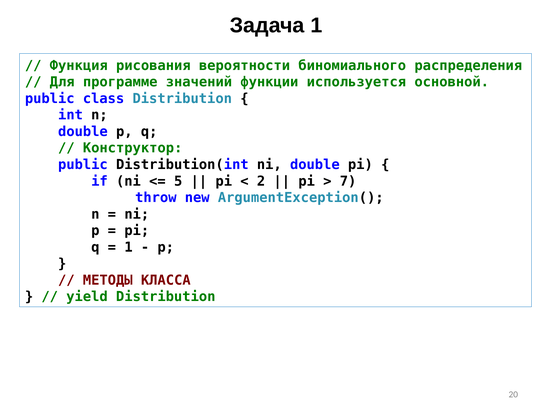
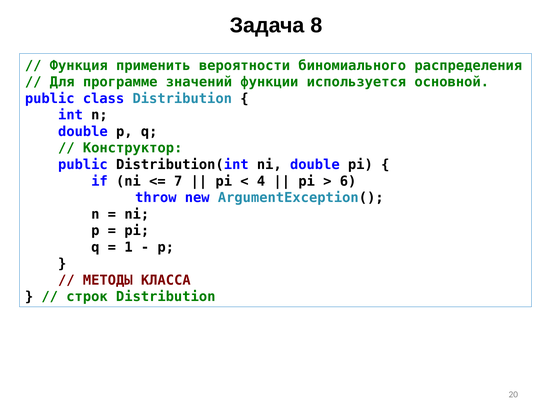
Задача 1: 1 -> 8 (316, 25)
рисования: рисования -> применить (153, 66)
5: 5 -> 7 (178, 181)
2: 2 -> 4 (261, 181)
7: 7 -> 6 (348, 181)
yield: yield -> строк (87, 297)
